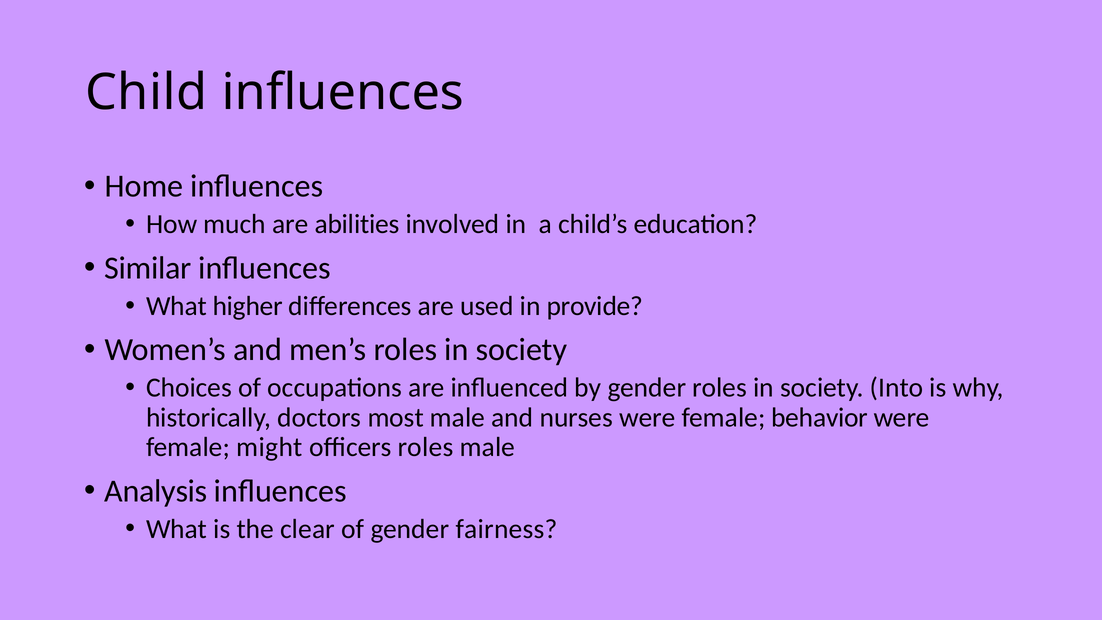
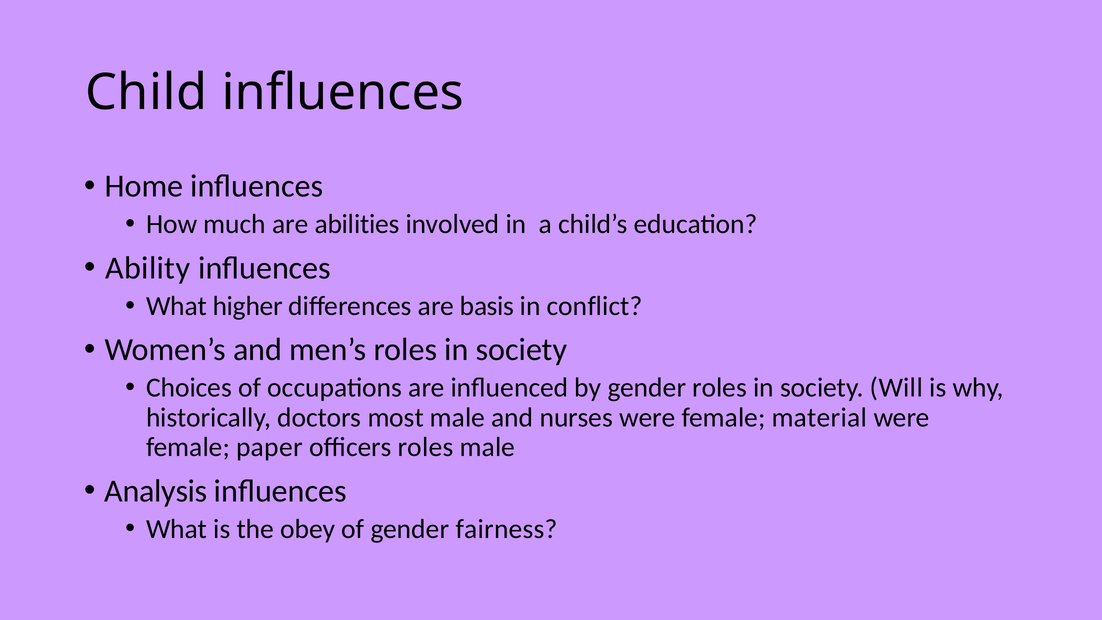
Similar: Similar -> Ability (148, 268)
used: used -> basis (487, 306)
provide: provide -> conflict (595, 306)
Into: Into -> Will (896, 388)
behavior: behavior -> material (819, 417)
might: might -> paper (270, 447)
clear: clear -> obey (308, 529)
